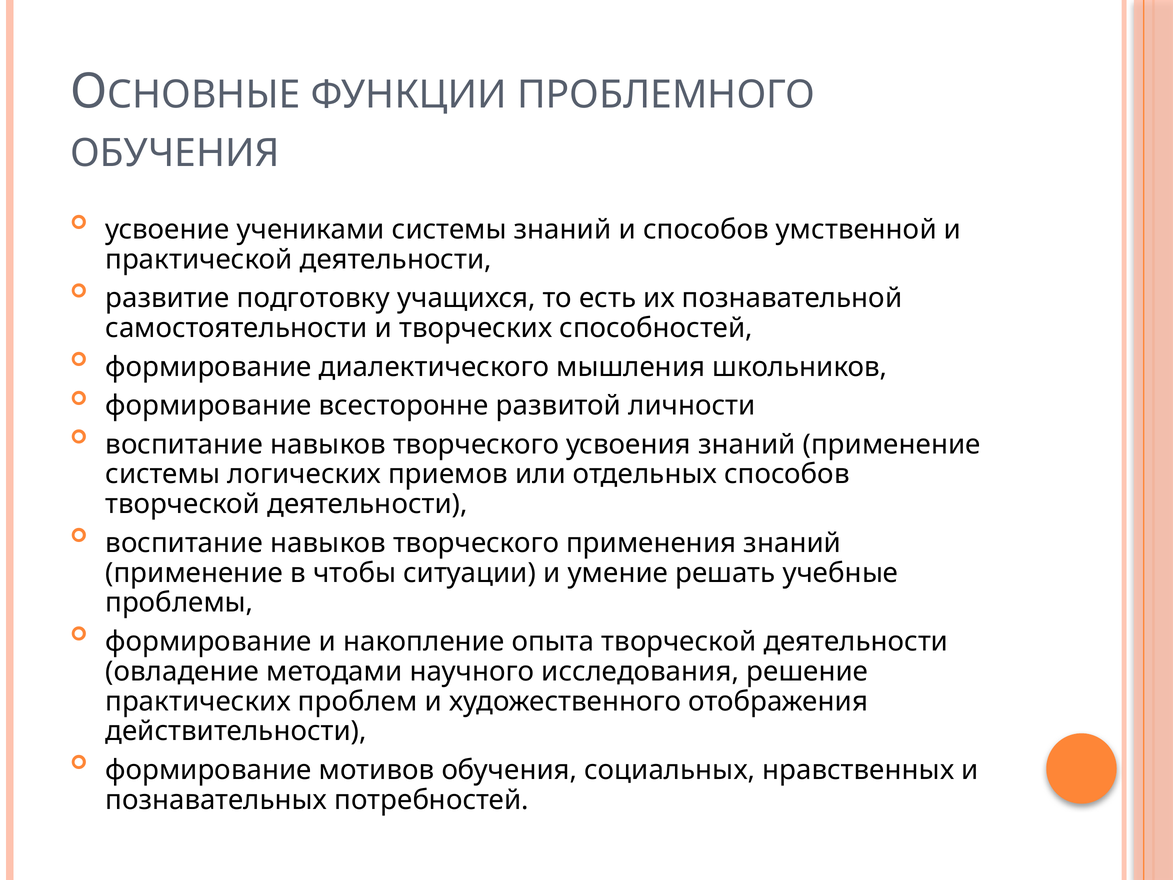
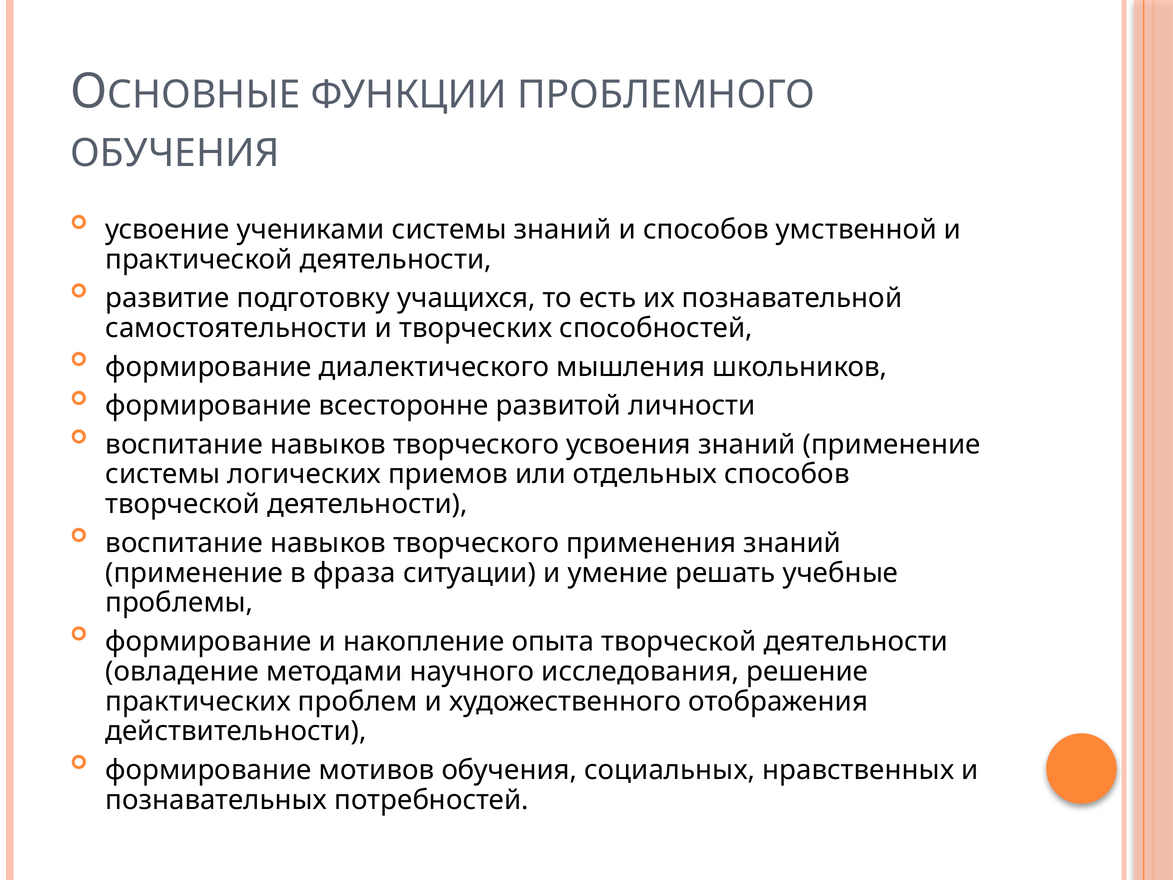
чтобы: чтобы -> фраза (354, 573)
